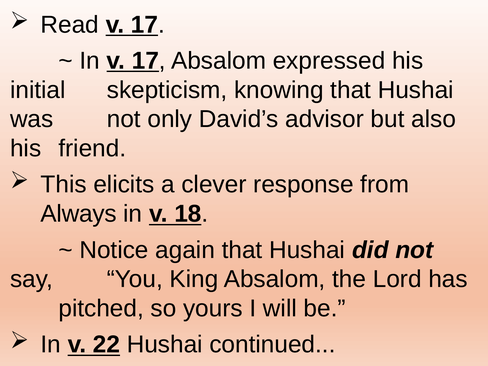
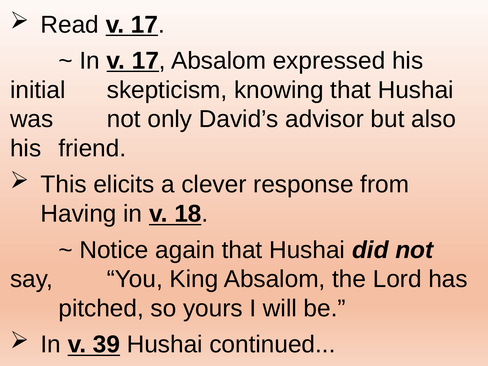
Always: Always -> Having (79, 214)
22: 22 -> 39 (107, 345)
